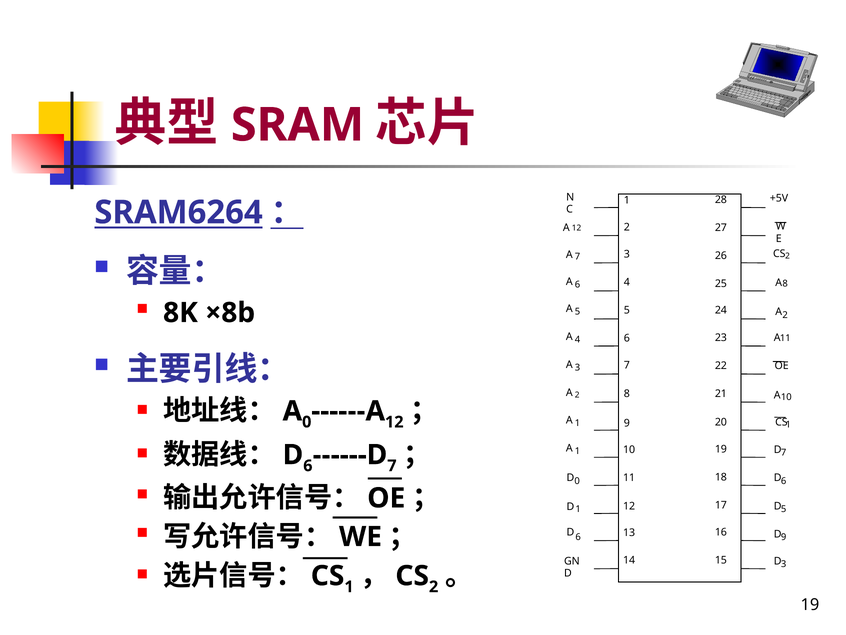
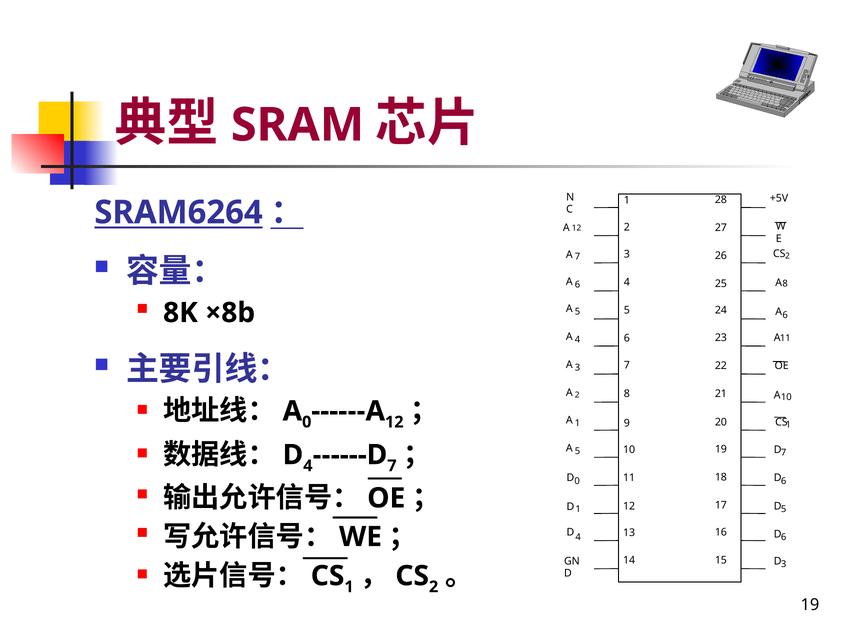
2: 2 -> 6 (785, 315)
1: 1 -> 5 (577, 451)
6: 6 -> 4 (308, 465)
6: 6 -> 4 (578, 537)
9: 9 -> 6 (784, 537)
